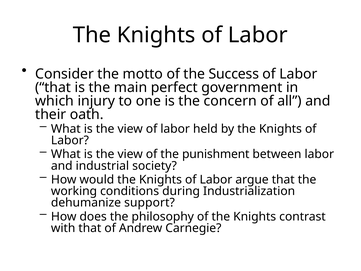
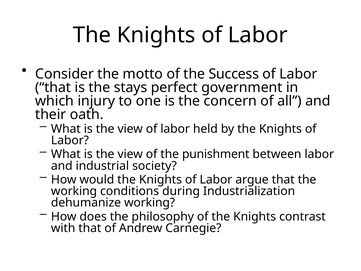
main: main -> stays (131, 87)
dehumanize support: support -> working (150, 203)
